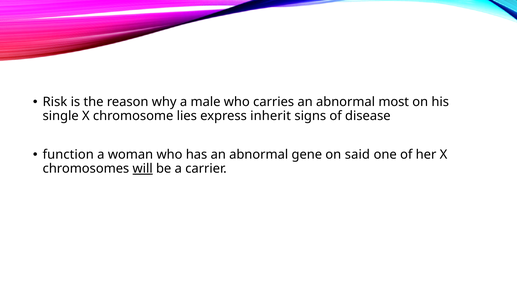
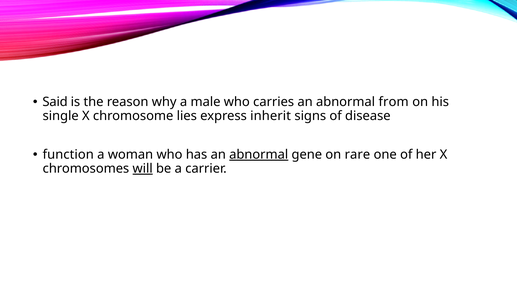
Risk: Risk -> Said (55, 102)
most: most -> from (394, 102)
abnormal underline: none -> present (259, 155)
said: said -> rare (357, 155)
